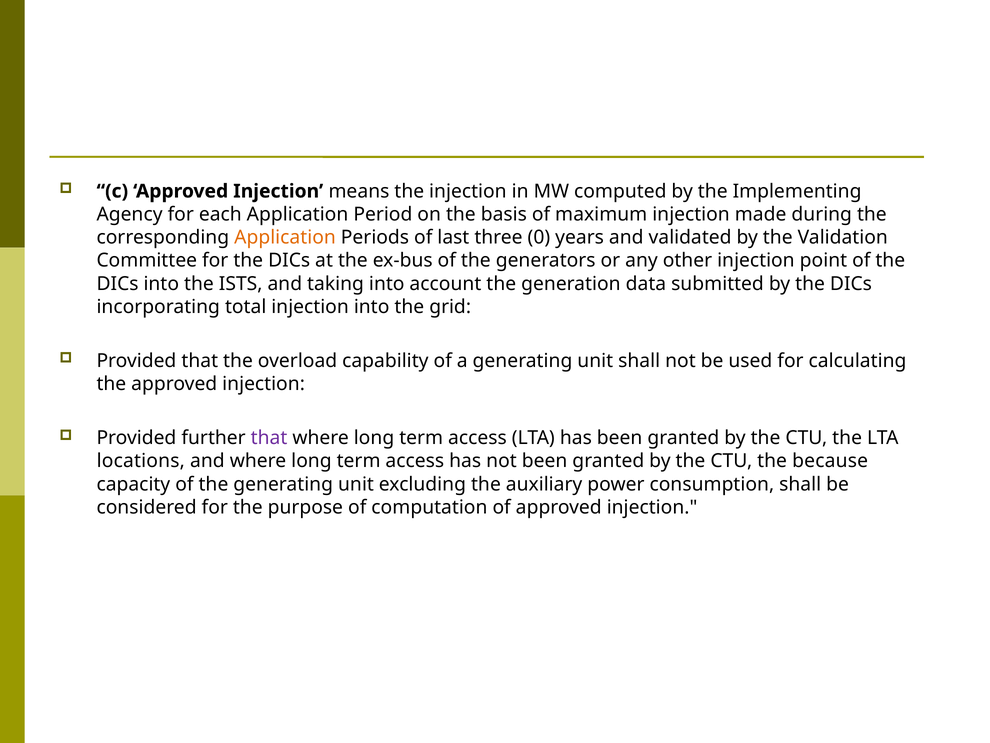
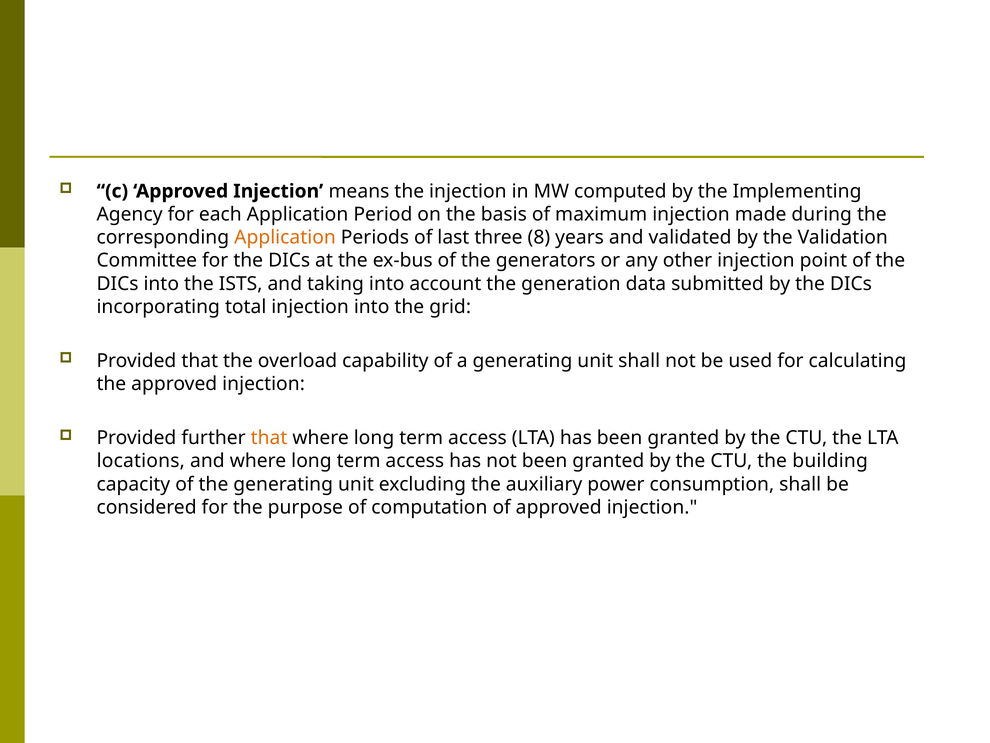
0: 0 -> 8 (539, 237)
that colour: purple -> orange (269, 438)
because: because -> building (830, 461)
